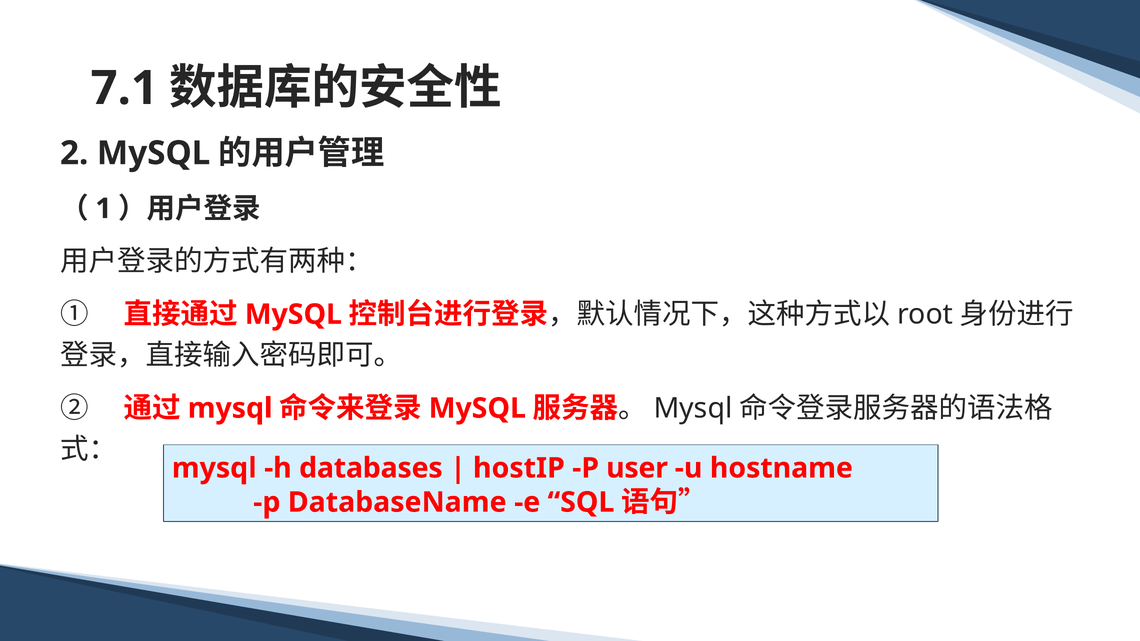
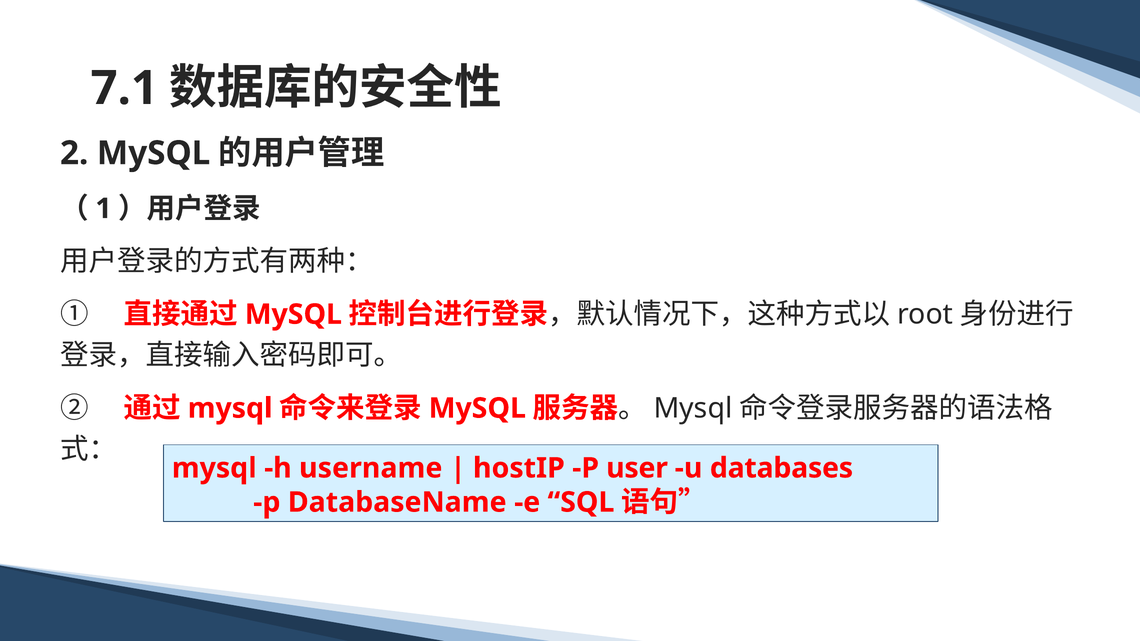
databases: databases -> username (371, 468)
hostname: hostname -> databases (781, 468)
